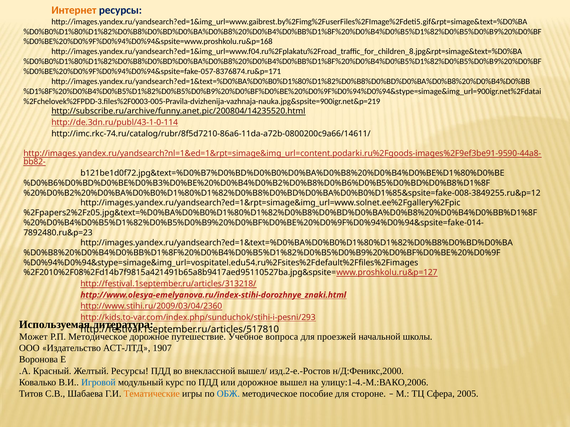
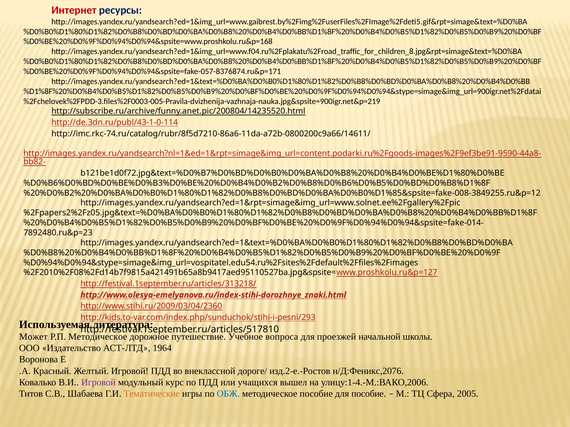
Интернет colour: orange -> red (74, 10)
1907: 1907 -> 1964 (162, 349)
Желтый Ресурсы: Ресурсы -> Игровой (130, 371)
вышел/: вышел/ -> дороге/ (252, 371)
н/Д:Феникс,2000: н/Д:Феникс,2000 -> н/Д:Феникс,2076 (368, 371)
Игровой colour: blue -> purple (98, 383)
или дорожное: дорожное -> учащихся (258, 383)
для стороне: стороне -> пособие (369, 394)
